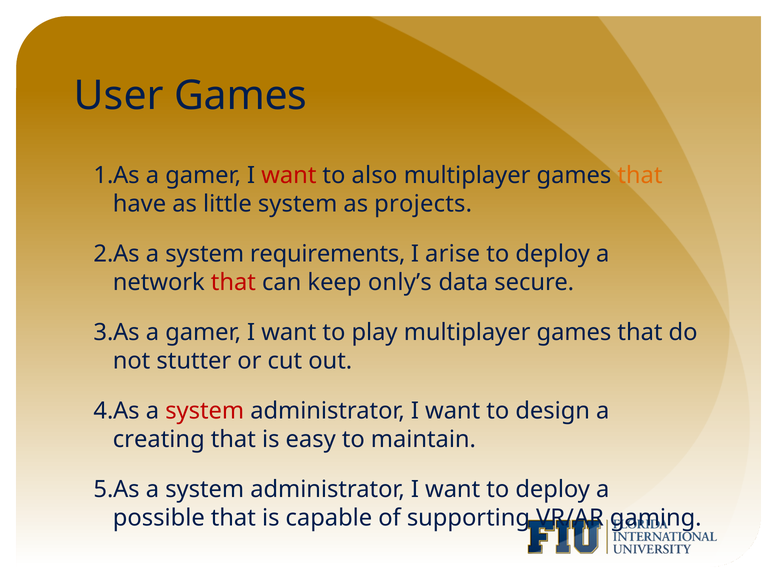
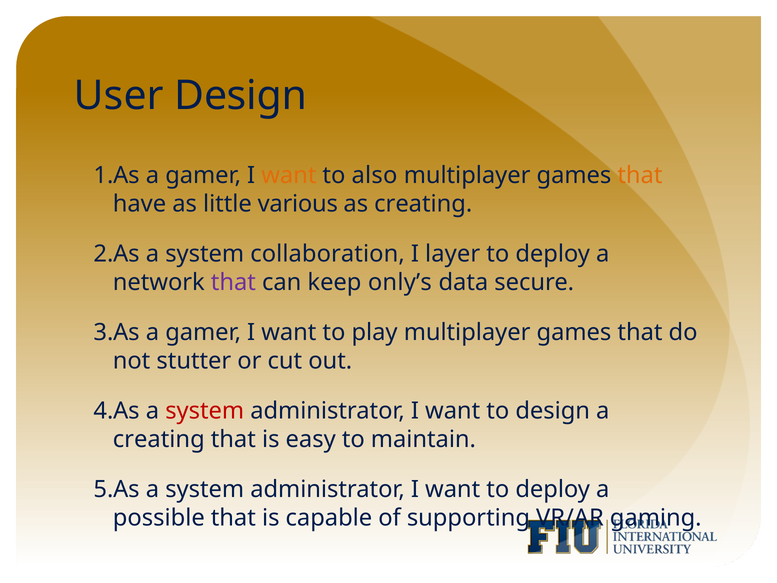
User Games: Games -> Design (241, 95)
want colour: red -> orange (289, 175)
little system: system -> various (298, 204)
as projects: projects -> creating (423, 204)
requirements: requirements -> collaboration (328, 254)
arise: arise -> layer (453, 254)
that colour: red -> purple (233, 282)
